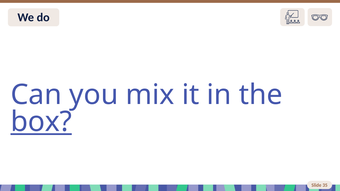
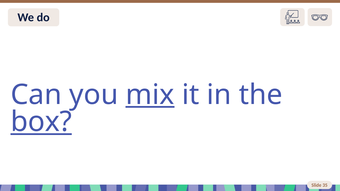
mix underline: none -> present (150, 95)
